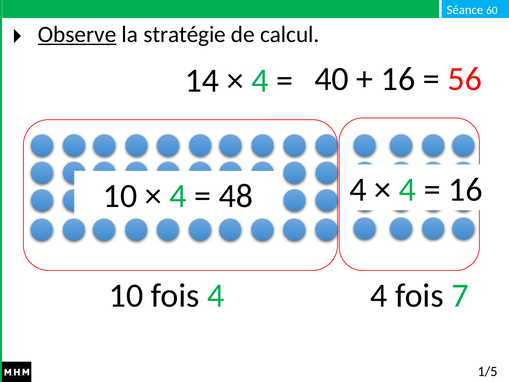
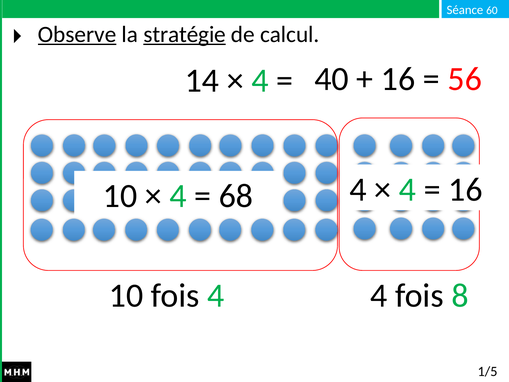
stratégie underline: none -> present (185, 34)
48: 48 -> 68 (236, 196)
7: 7 -> 8 (460, 296)
